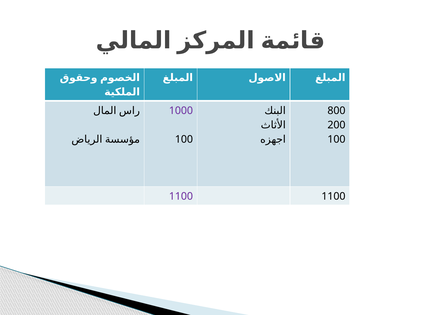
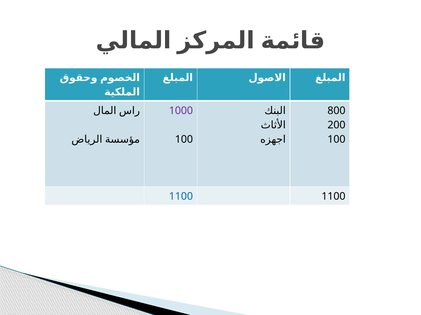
1100 colour: purple -> blue (181, 197)
